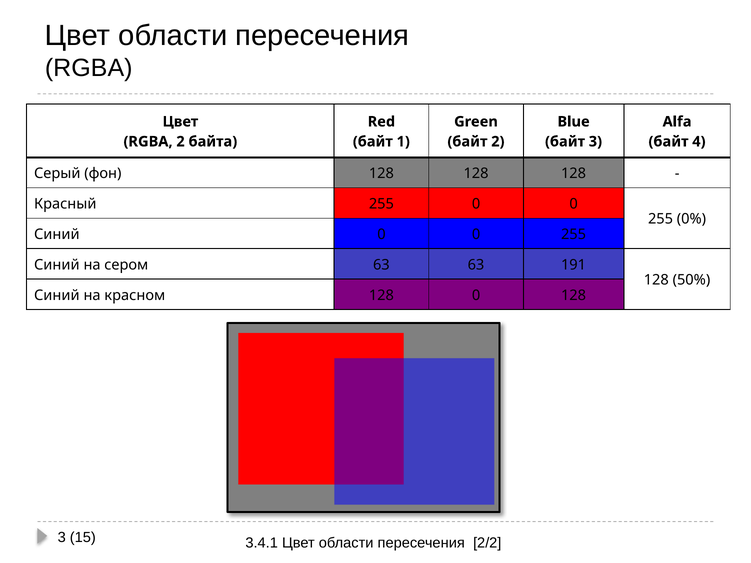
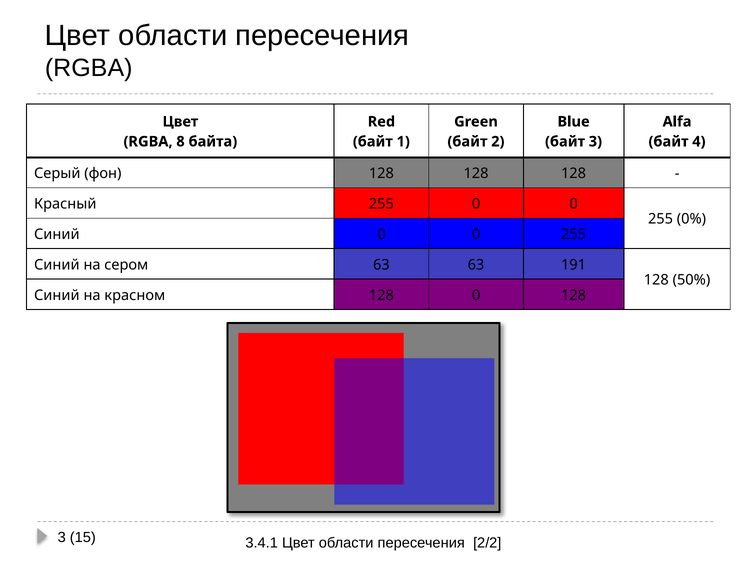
RGBA 2: 2 -> 8 (181, 142)
